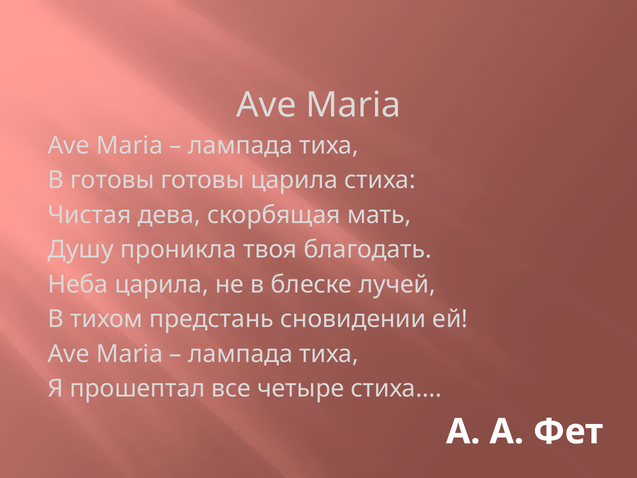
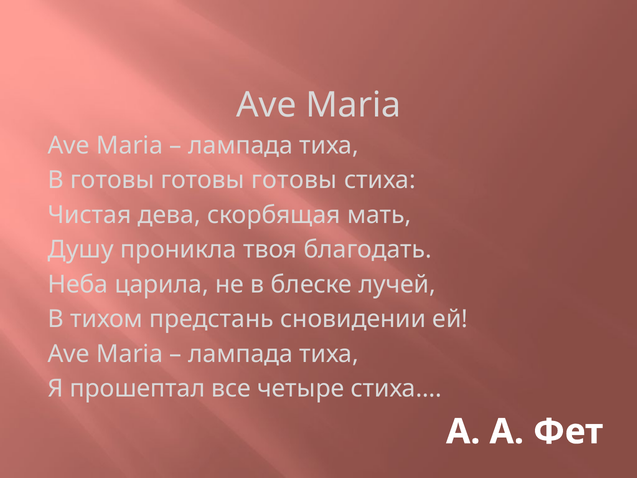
царила: царила -> готовы (294, 180)
